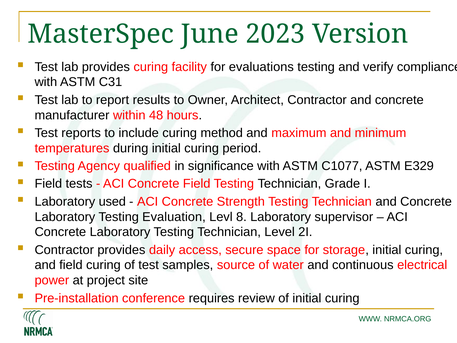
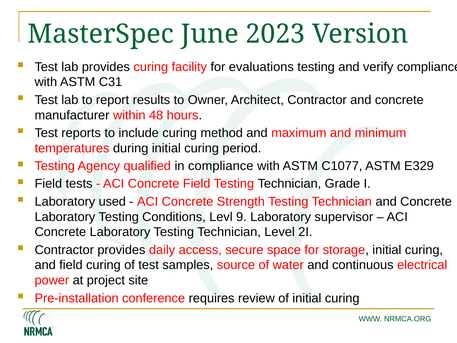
in significance: significance -> compliance (221, 166)
Evaluation: Evaluation -> Conditions (174, 217)
8: 8 -> 9 (241, 217)
